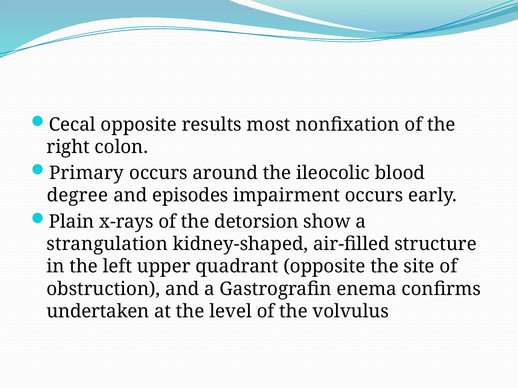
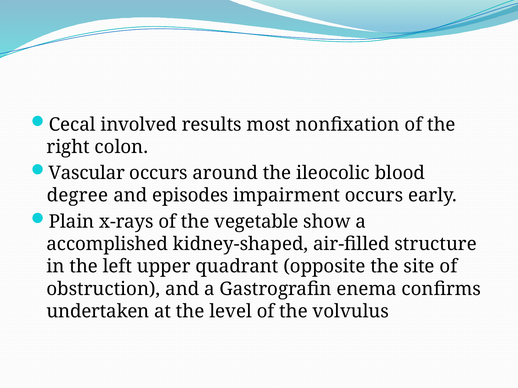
Cecal opposite: opposite -> involved (139, 125)
Primary: Primary -> Vascular (87, 173)
detorsion: detorsion -> vegetable (256, 222)
strangulation: strangulation -> accomplished (107, 244)
